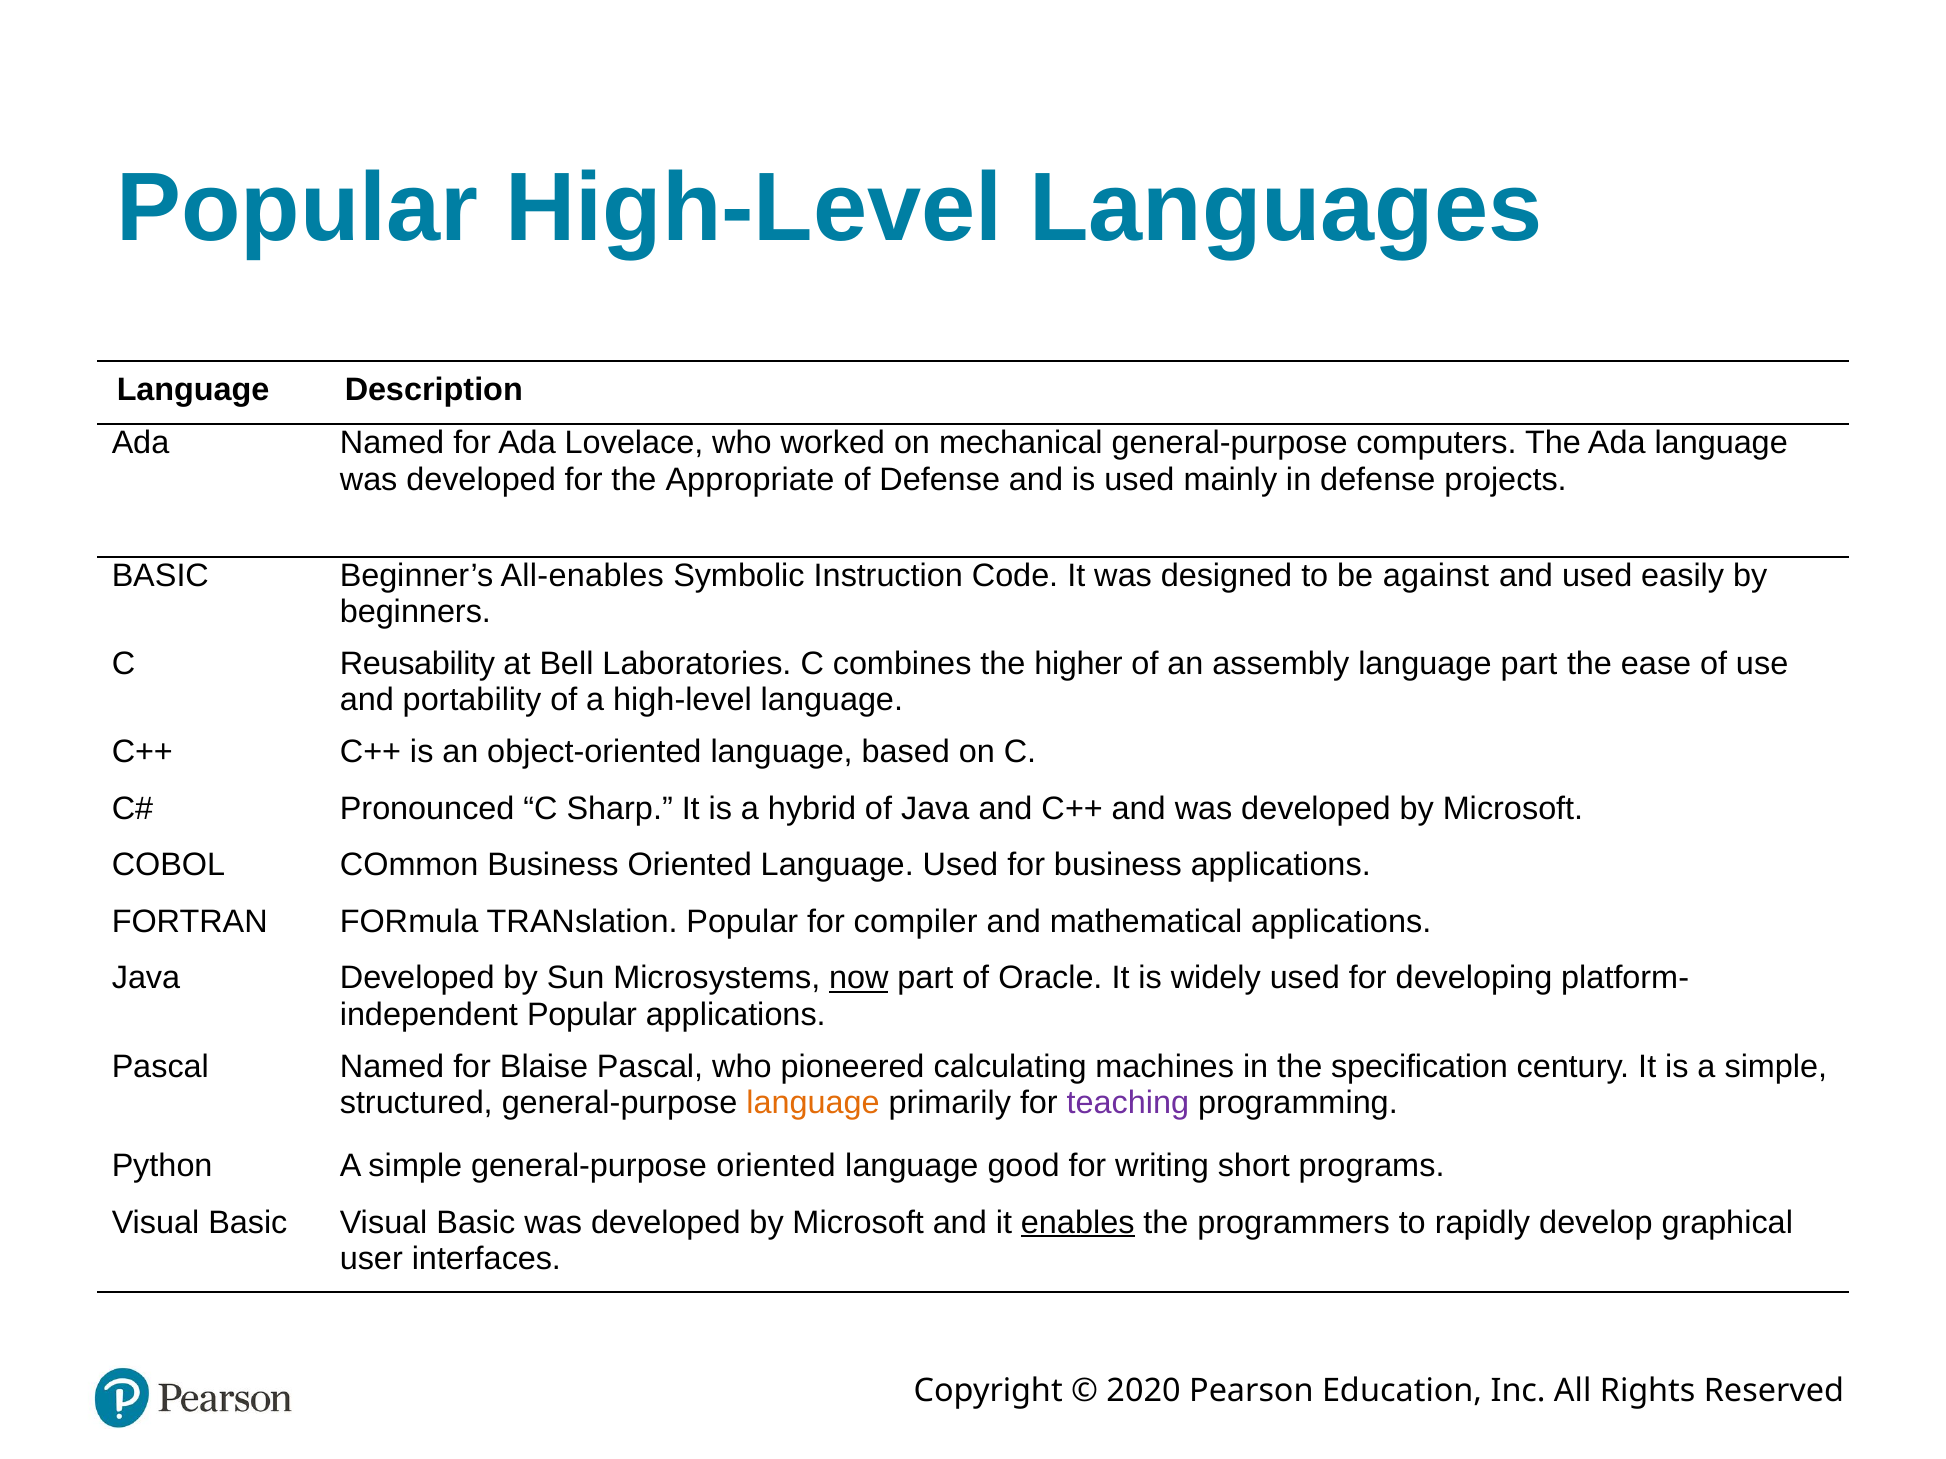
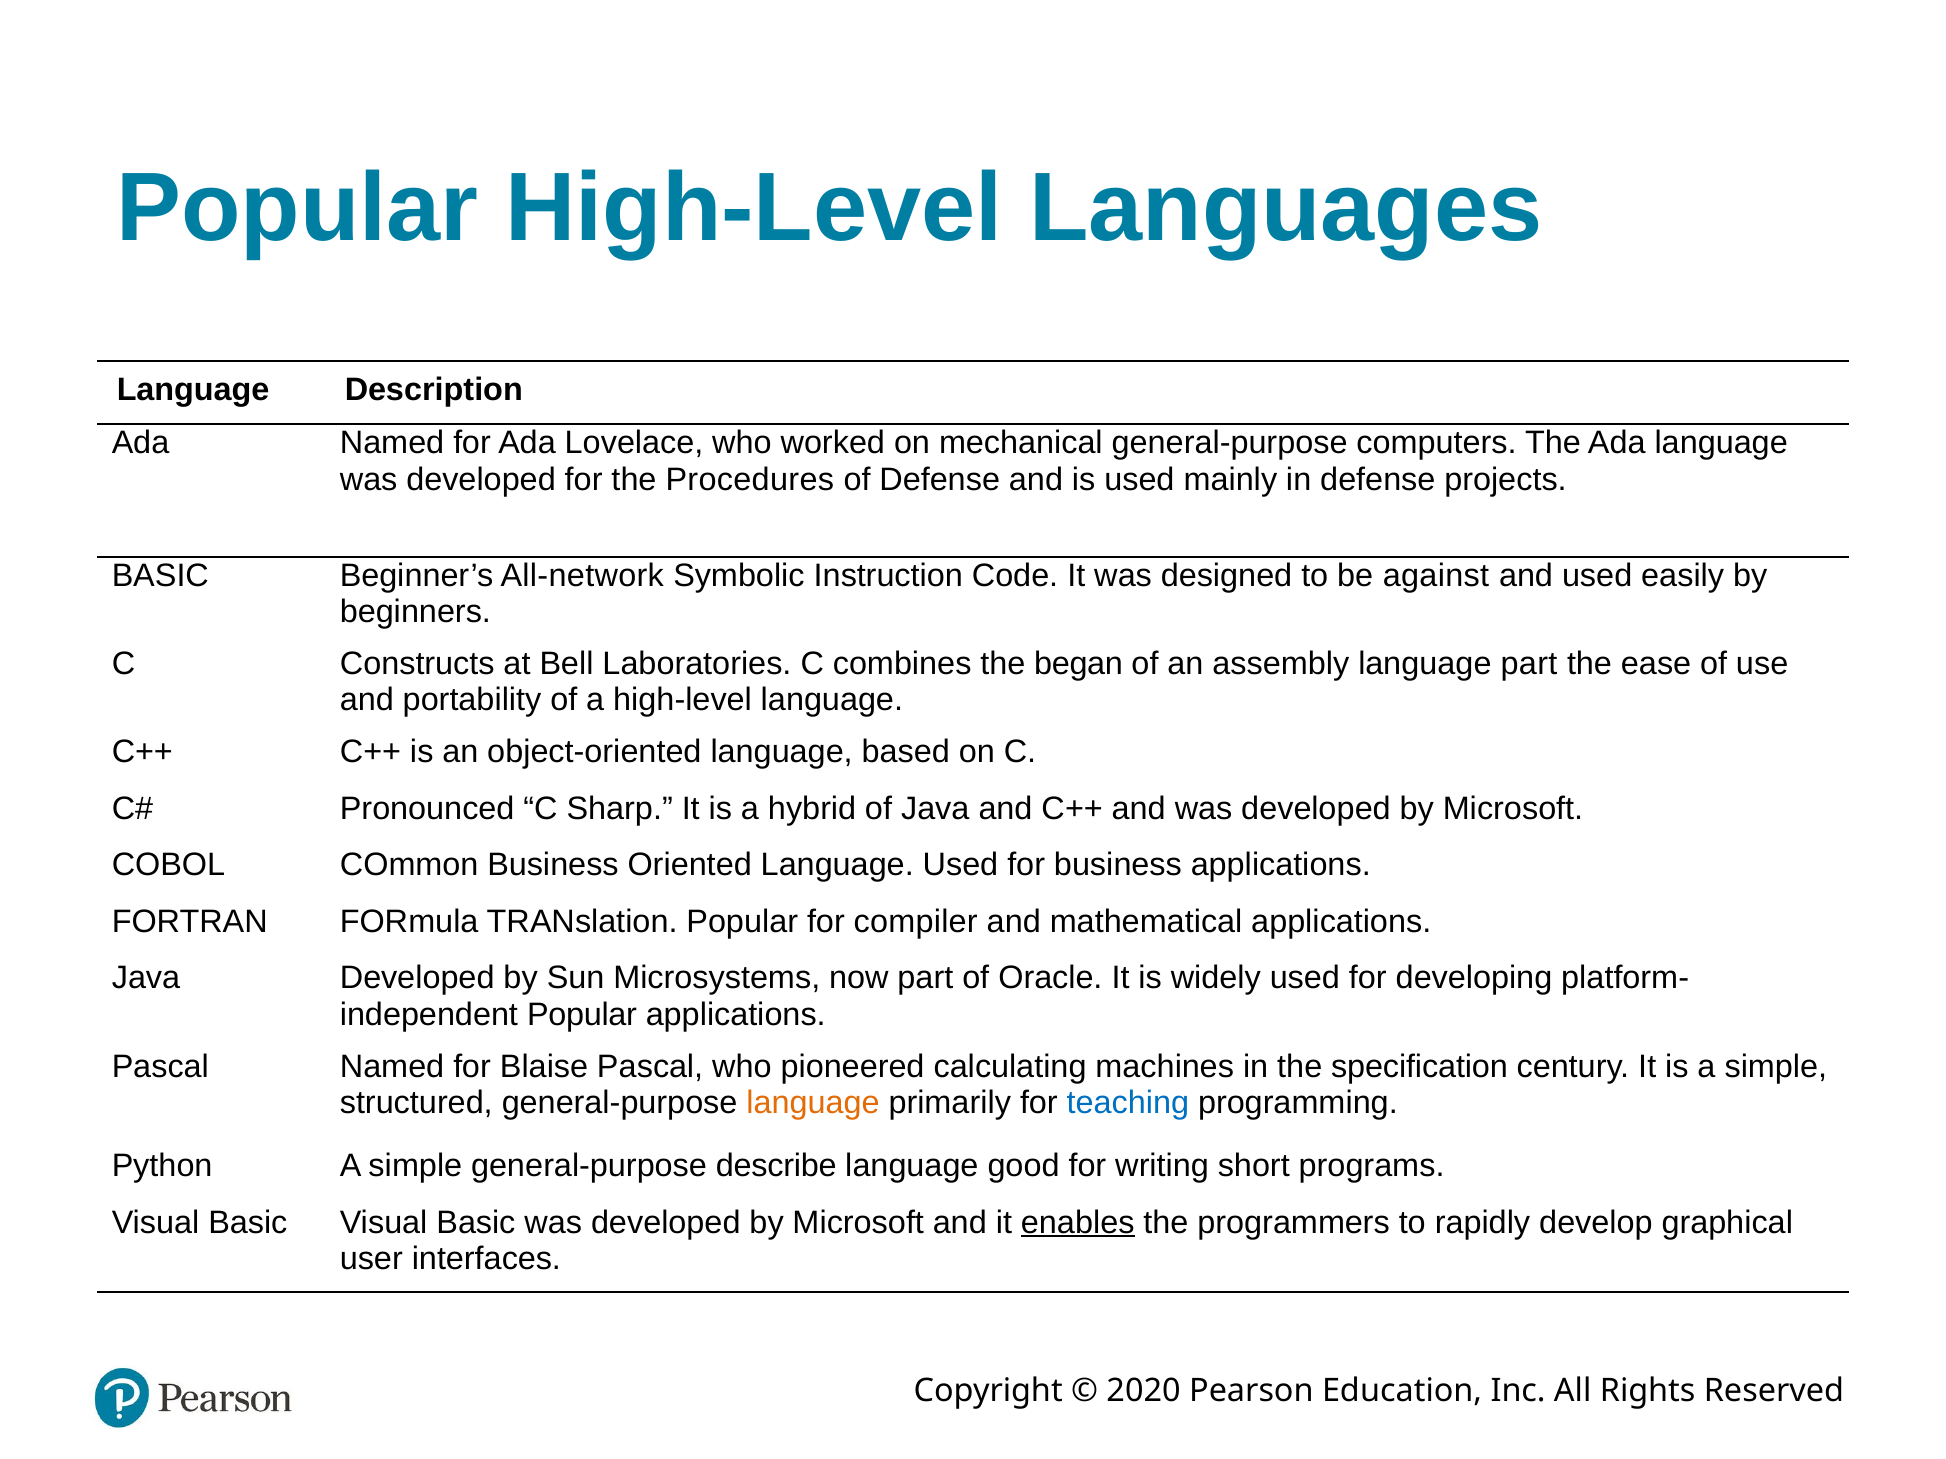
Appropriate: Appropriate -> Procedures (750, 480)
All-enables: All-enables -> All-network (582, 576)
Reusability: Reusability -> Constructs (417, 664)
higher: higher -> began (1079, 664)
now underline: present -> none (859, 979)
teaching colour: purple -> blue (1128, 1103)
general-purpose oriented: oriented -> describe (776, 1166)
